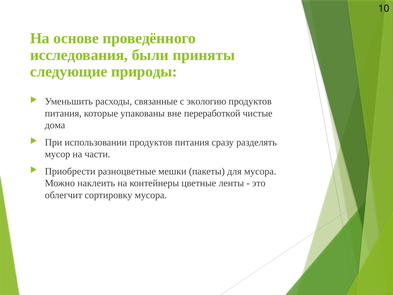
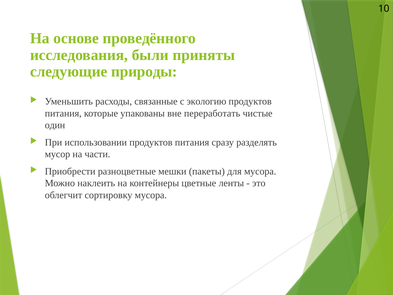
переработкой: переработкой -> переработать (212, 113)
дома: дома -> один (55, 125)
